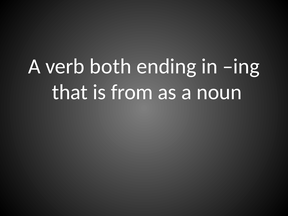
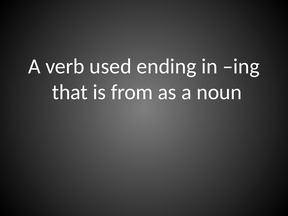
both: both -> used (110, 66)
